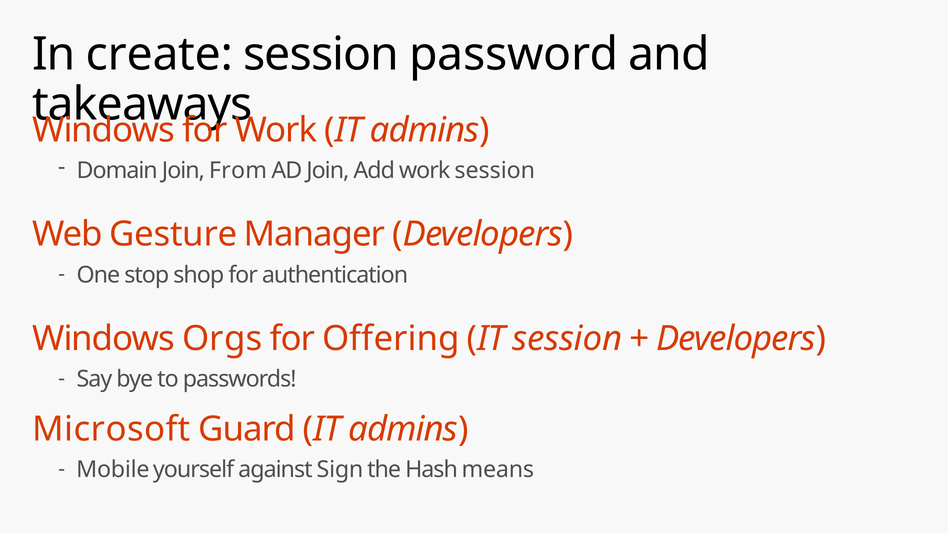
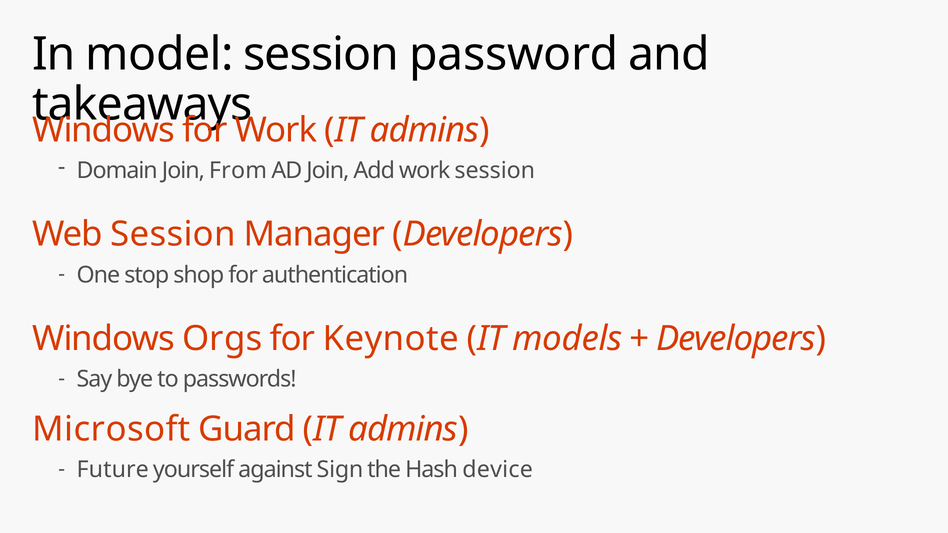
create: create -> model (160, 54)
Web Gesture: Gesture -> Session (173, 235)
Offering: Offering -> Keynote (391, 339)
IT session: session -> models (567, 339)
Mobile: Mobile -> Future (113, 470)
means: means -> device (498, 470)
